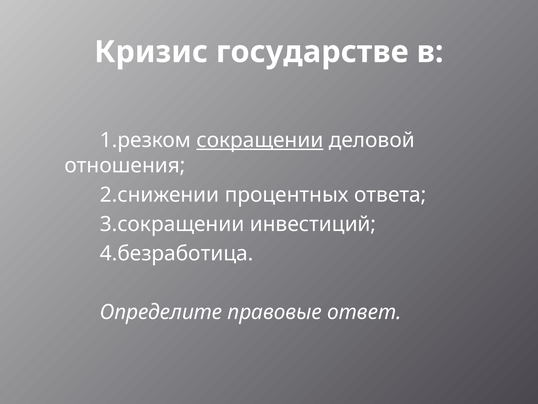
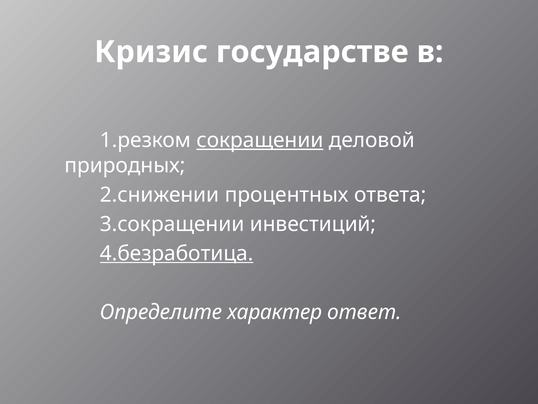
отношения: отношения -> природных (125, 165)
4.безработица underline: none -> present (177, 253)
правовые: правовые -> характер (275, 312)
